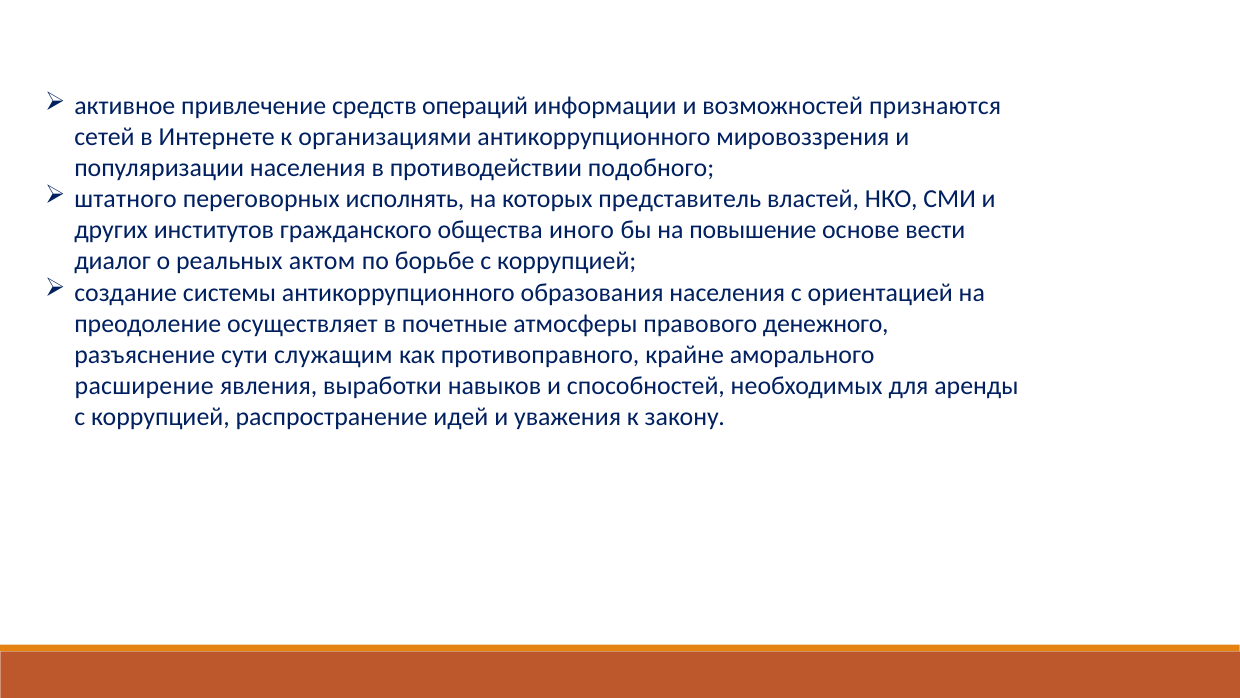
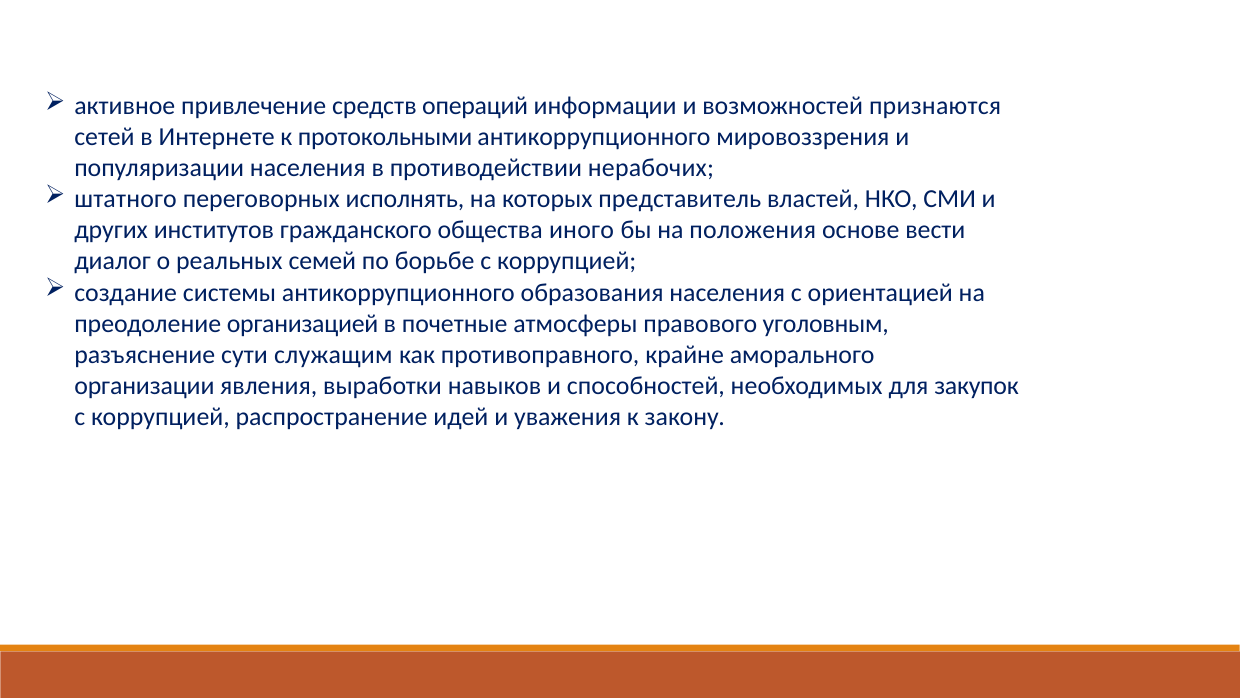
организациями: организациями -> протокольными (385, 137)
подобного: подобного -> нерабочих (651, 168)
повышение: повышение -> положения (753, 230)
актом: актом -> семей (322, 261)
осуществляет: осуществляет -> организацией (303, 323)
денежного: денежного -> уголовным (826, 323)
расширение: расширение -> организации (144, 385)
аренды: аренды -> закупок (977, 385)
